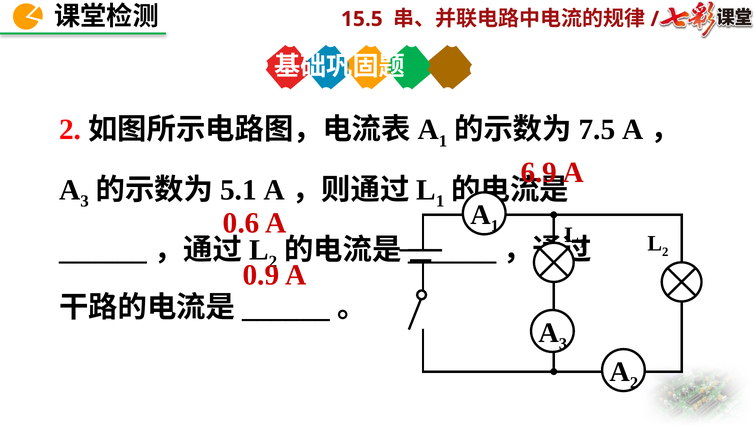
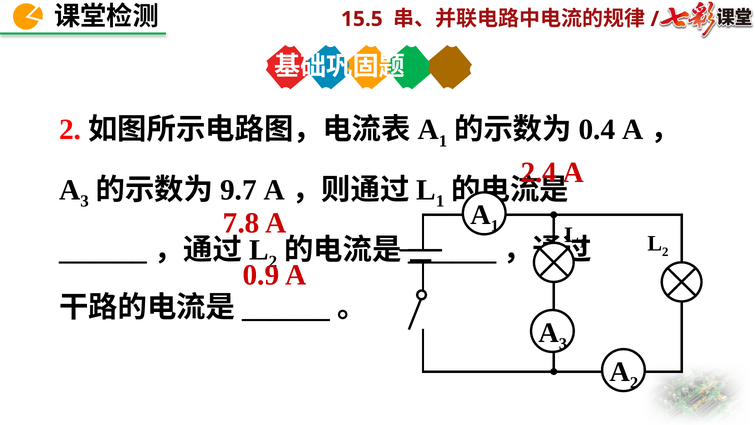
7.5: 7.5 -> 0.4 (597, 130)
6.9: 6.9 -> 2.4 (539, 172)
5.1: 5.1 -> 9.7 (238, 190)
0.6: 0.6 -> 7.8 (241, 223)
